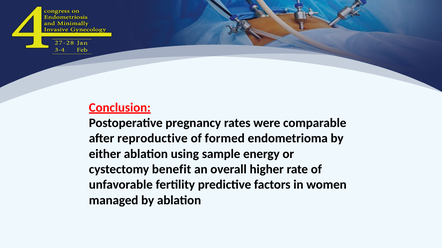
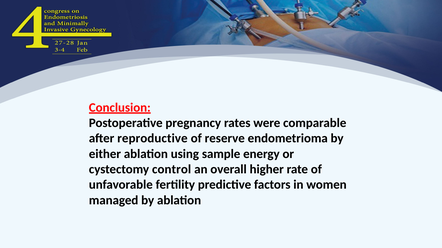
formed: formed -> reserve (225, 139)
benefit: benefit -> control (172, 170)
